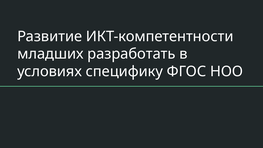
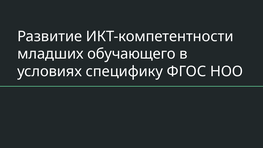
разработать: разработать -> обучающего (131, 54)
